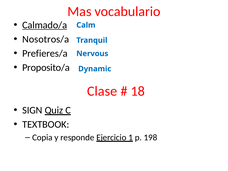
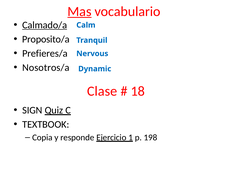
Mas underline: none -> present (79, 11)
Nosotros/a: Nosotros/a -> Proposito/a (46, 39)
Proposito/a: Proposito/a -> Nosotros/a (46, 68)
